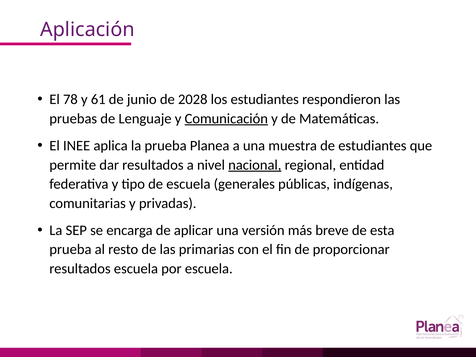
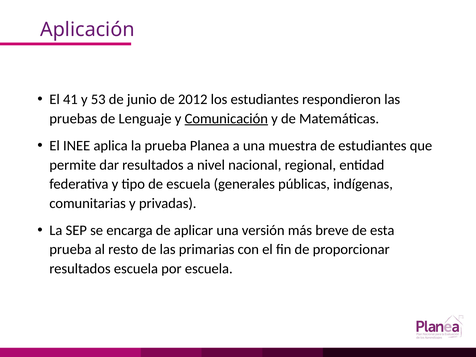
78: 78 -> 41 (70, 99)
61: 61 -> 53 (98, 99)
2028: 2028 -> 2012 (193, 99)
nacional underline: present -> none (255, 165)
